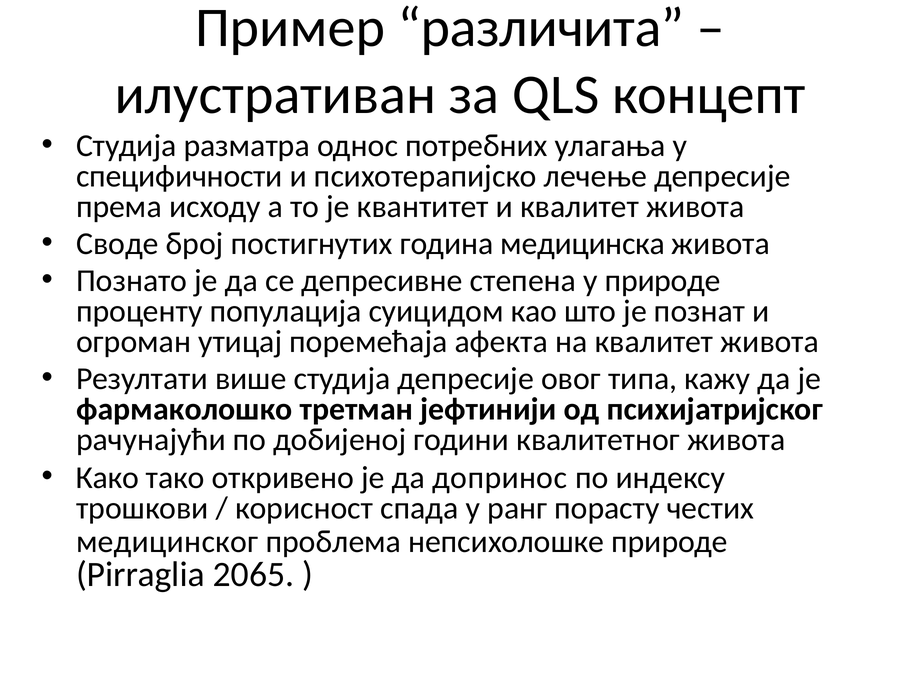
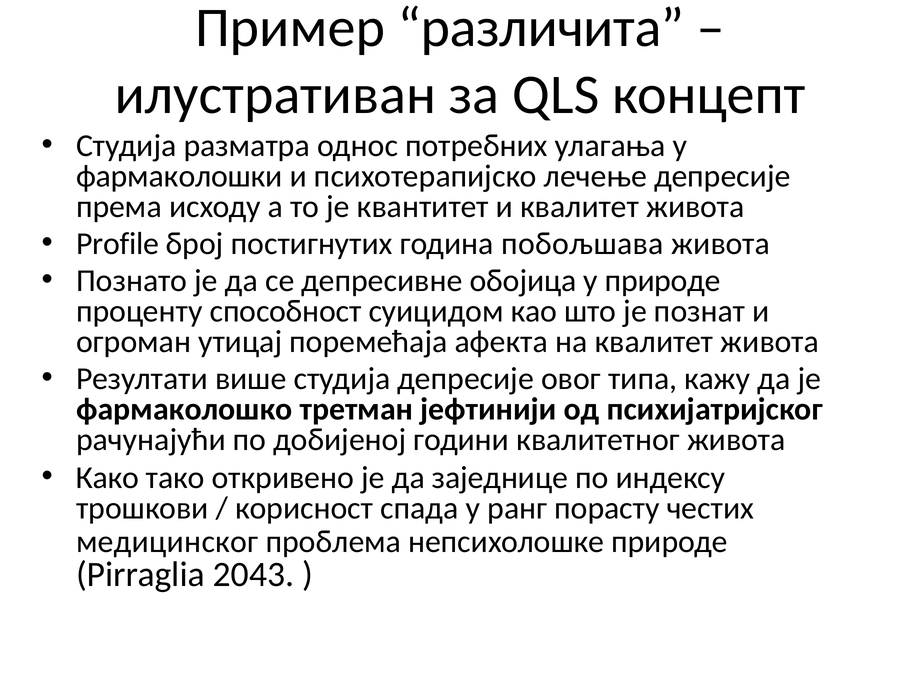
специфичности: специфичности -> фармаколошки (179, 176)
Своде: Своде -> Profile (118, 244)
медицинска: медицинска -> побољшава (582, 244)
степена: степена -> обојица (523, 281)
популација: популација -> способност (286, 311)
допринос: допринос -> заједнице (500, 478)
2065: 2065 -> 2043 (254, 575)
